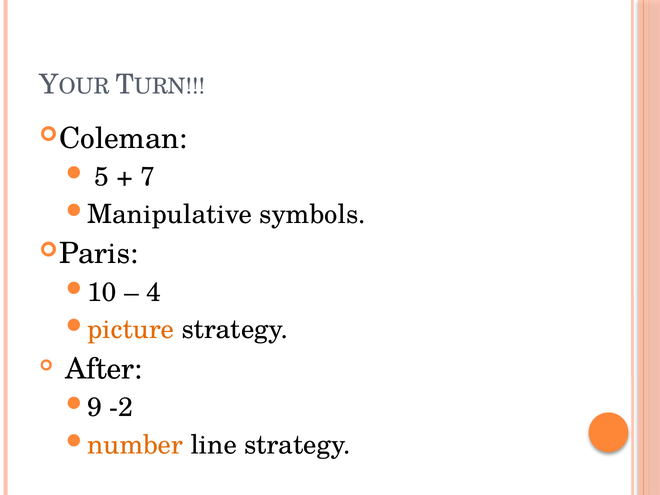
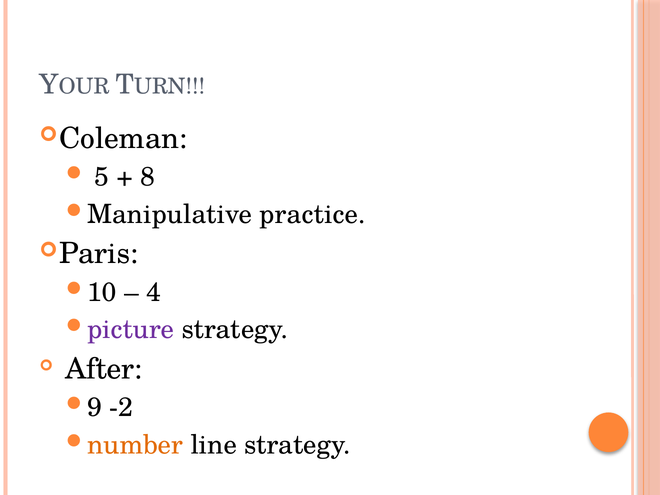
7: 7 -> 8 (148, 177)
symbols: symbols -> practice (312, 214)
picture colour: orange -> purple (131, 330)
